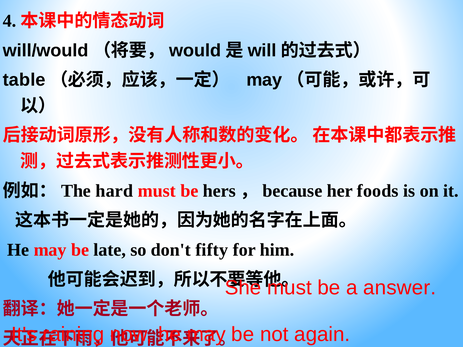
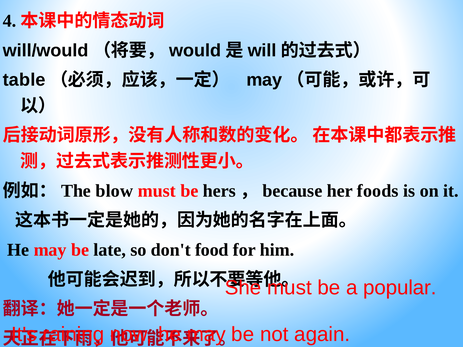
hard: hard -> blow (114, 191)
fifty: fifty -> food (212, 250)
answer: answer -> popular (400, 288)
